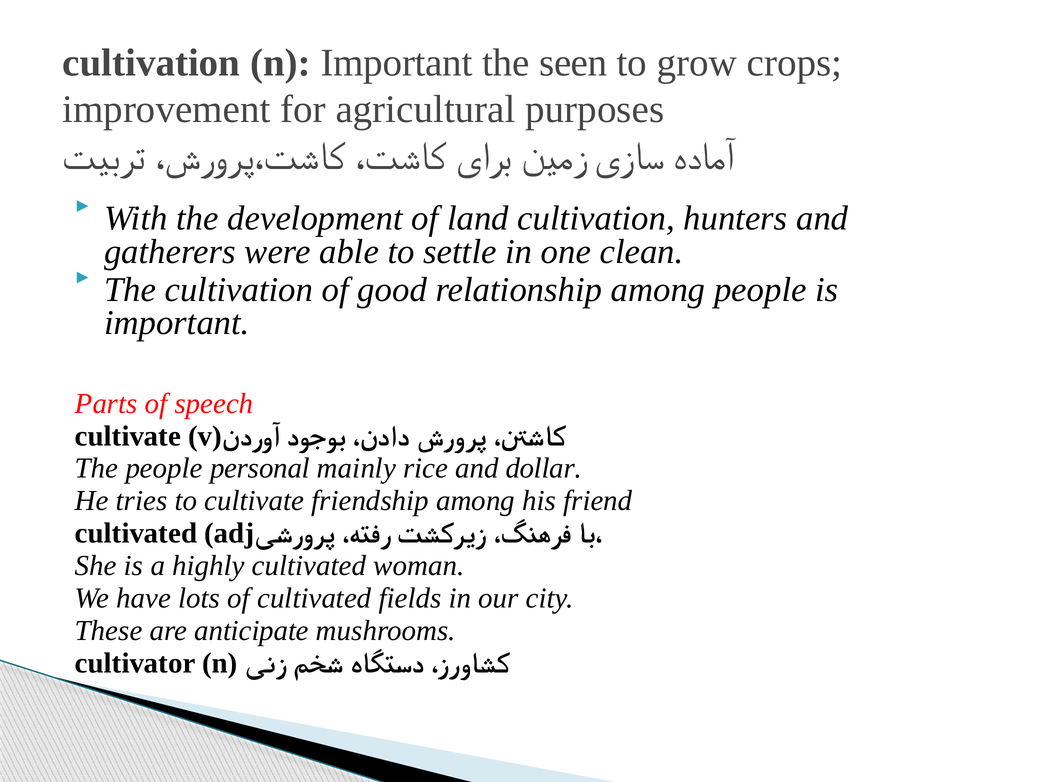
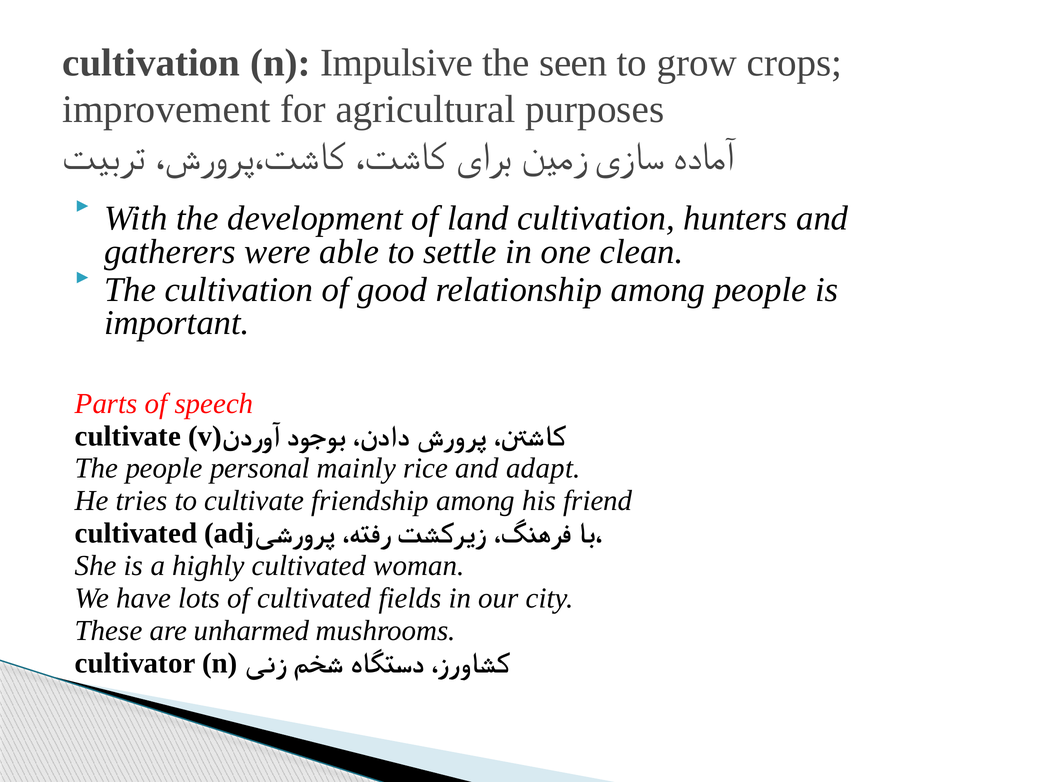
n Important: Important -> Impulsive (397, 63)
dollar: dollar -> adapt (543, 468)
anticipate: anticipate -> unharmed (252, 630)
